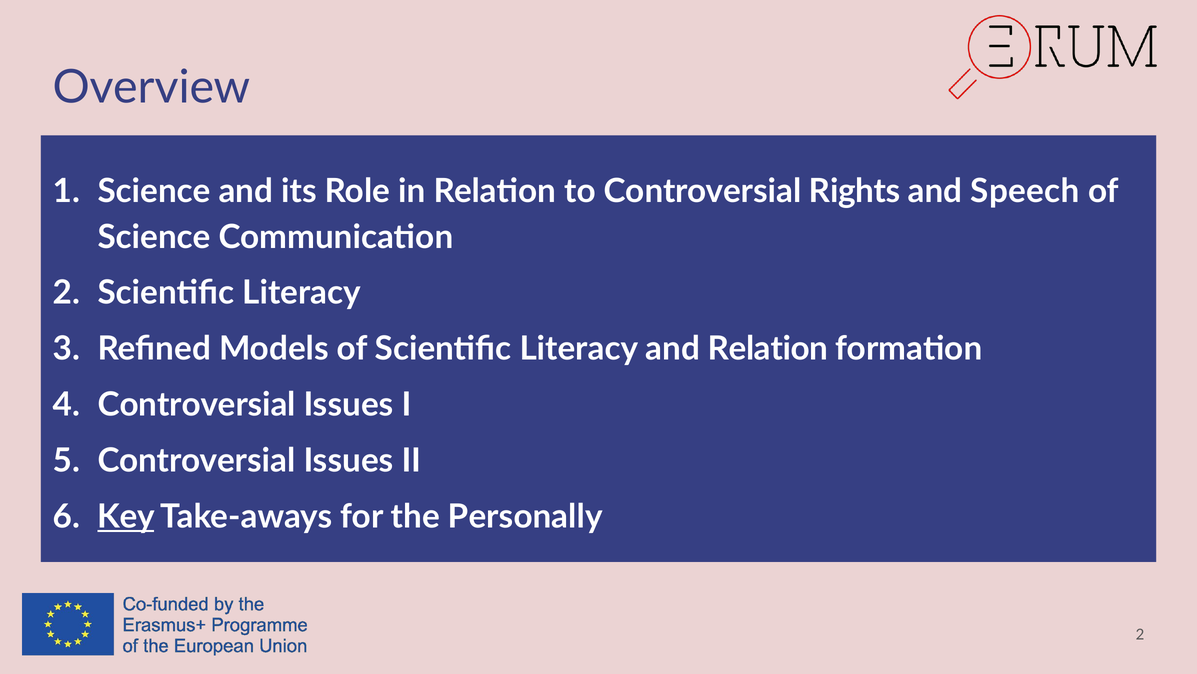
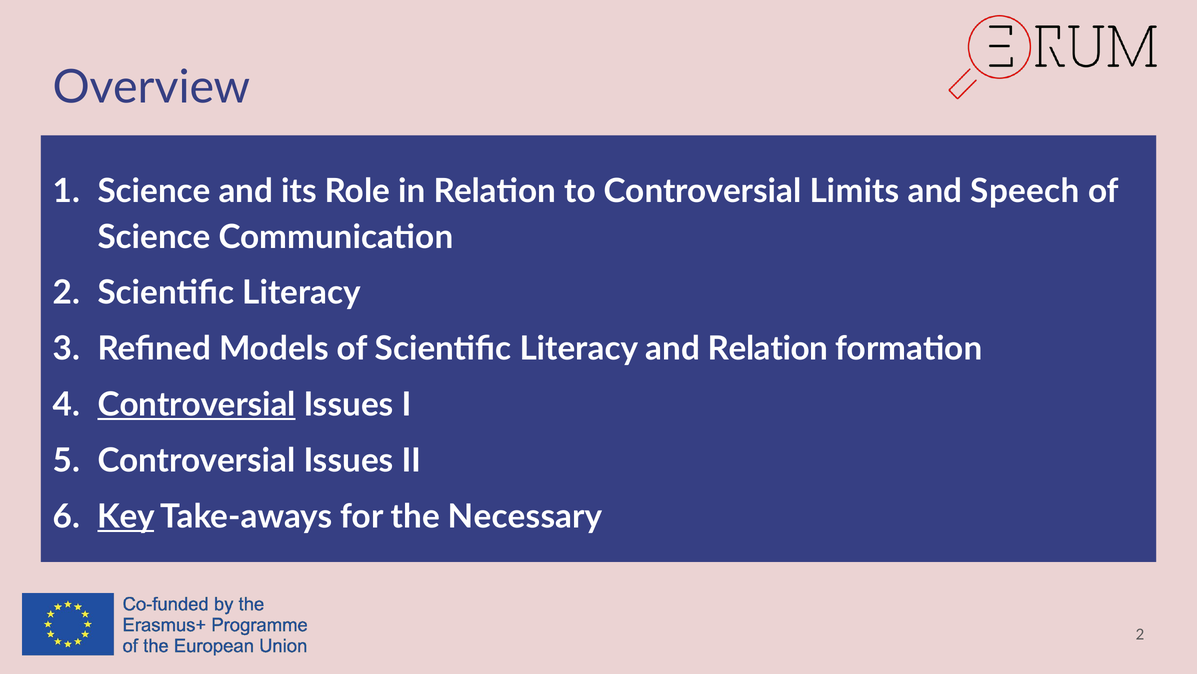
Rights: Rights -> Limits (854, 191)
Controversial underline: none -> present (197, 404)
Personally: Personally -> Necessary (525, 516)
